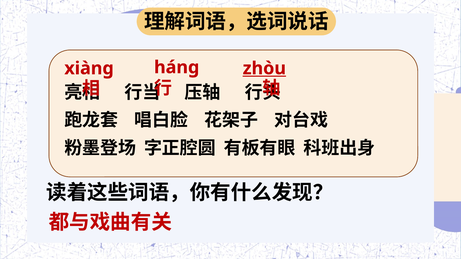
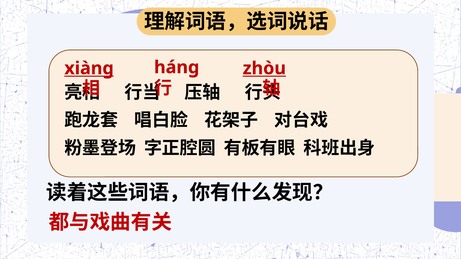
xiànɡ underline: none -> present (89, 68)
